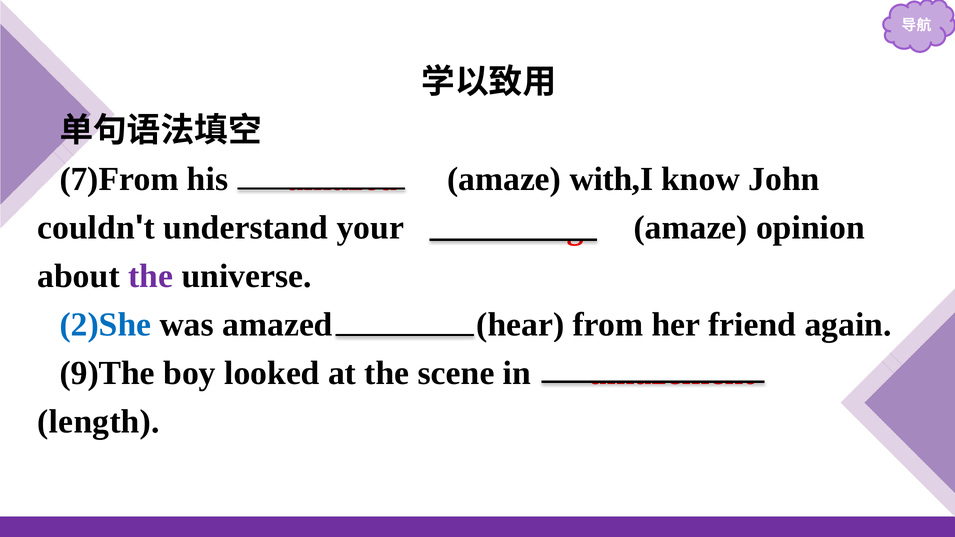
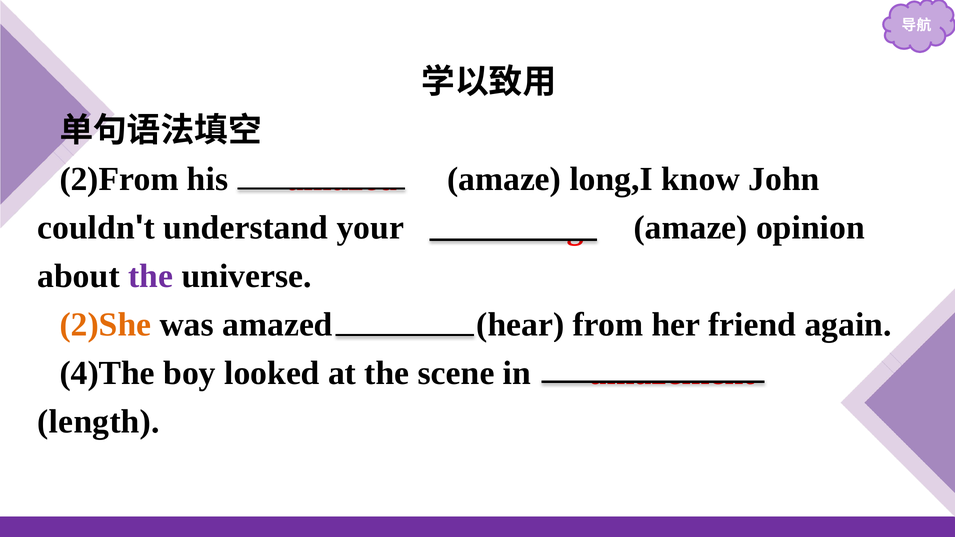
7)From: 7)From -> 2)From (119, 179)
with,I: with,I -> long,I (611, 179)
2)She colour: blue -> orange (105, 325)
9)The: 9)The -> 4)The (107, 373)
